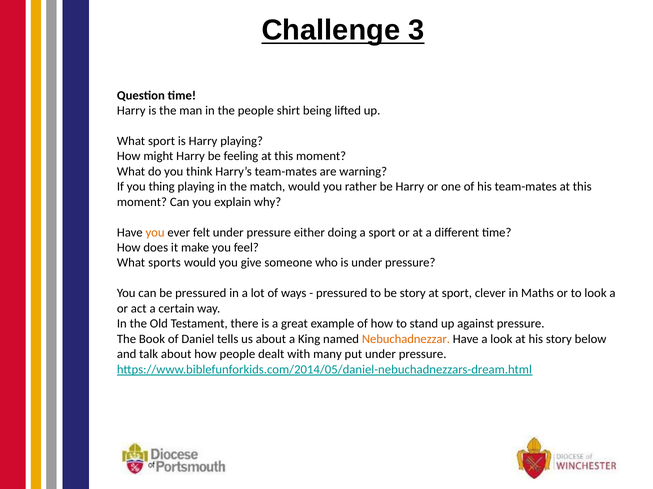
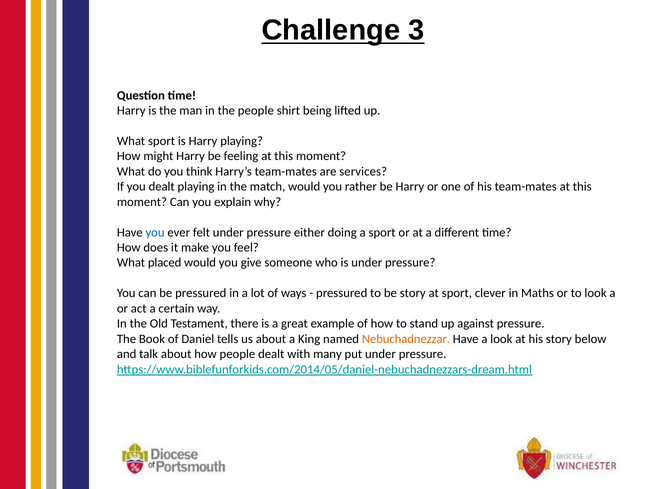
warning: warning -> services (363, 172)
you thing: thing -> dealt (162, 187)
you colour: orange -> blue (155, 233)
sports: sports -> placed (165, 263)
